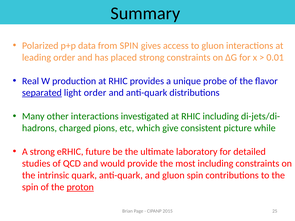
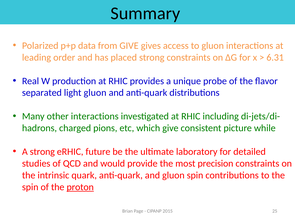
from SPIN: SPIN -> GIVE (129, 46)
0.01: 0.01 -> 6.31 (275, 57)
separated underline: present -> none (42, 93)
light order: order -> gluon (95, 93)
most including: including -> precision (215, 164)
